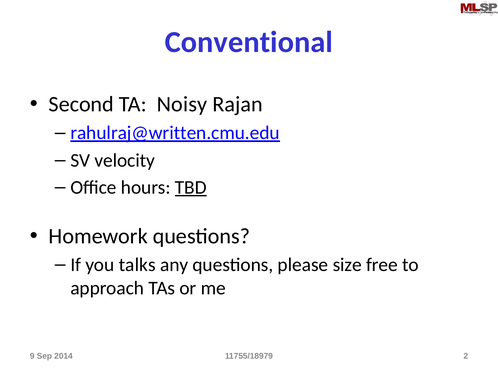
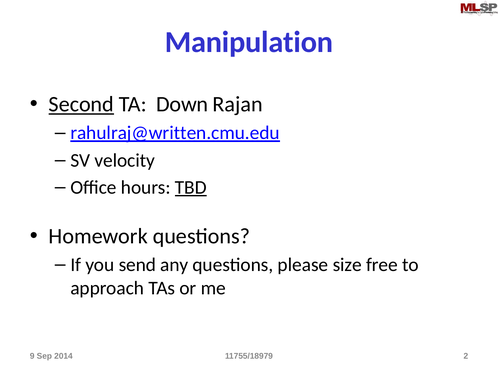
Conventional: Conventional -> Manipulation (249, 42)
Second underline: none -> present (81, 104)
Noisy: Noisy -> Down (182, 104)
talks: talks -> send (137, 265)
